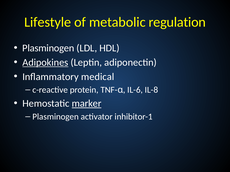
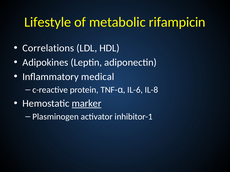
regulation: regulation -> rifampicin (177, 22)
Plasminogen: Plasminogen -> Correlations (48, 48)
Adipokines underline: present -> none (45, 63)
